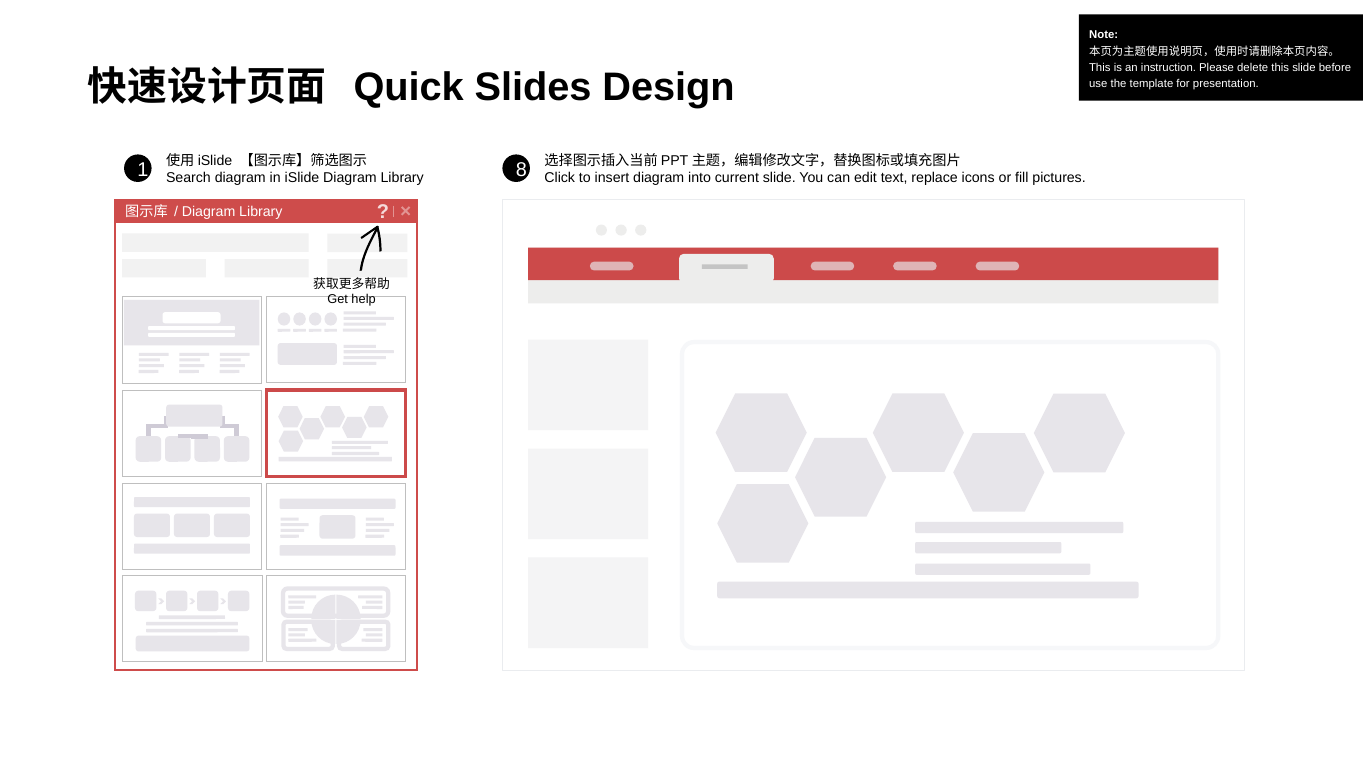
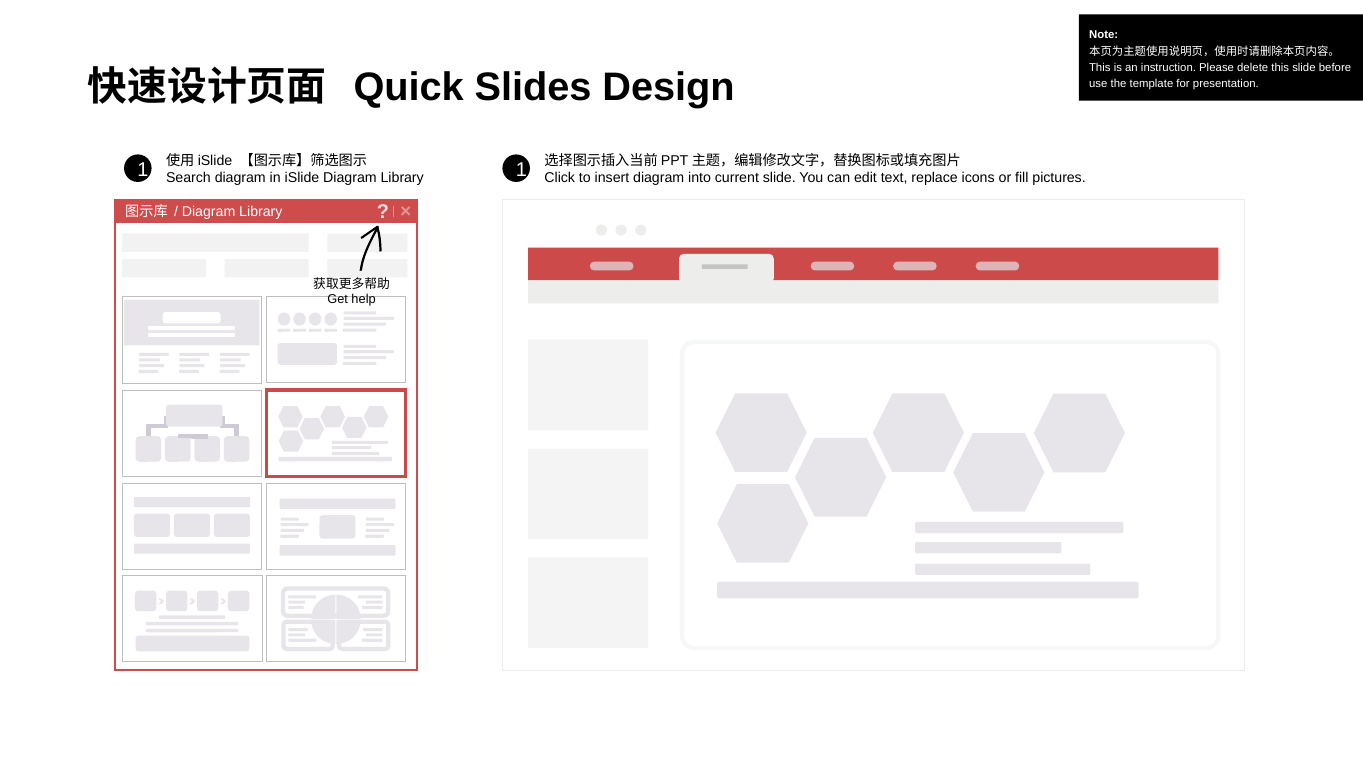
1 8: 8 -> 1 (521, 169)
